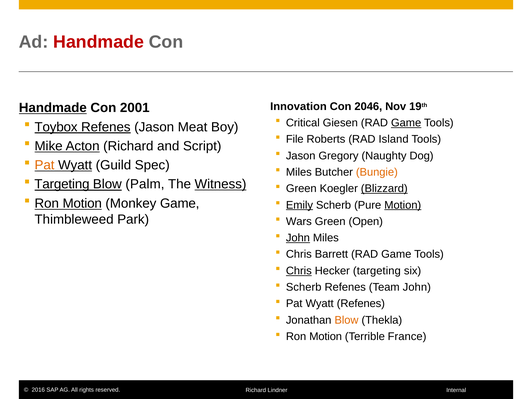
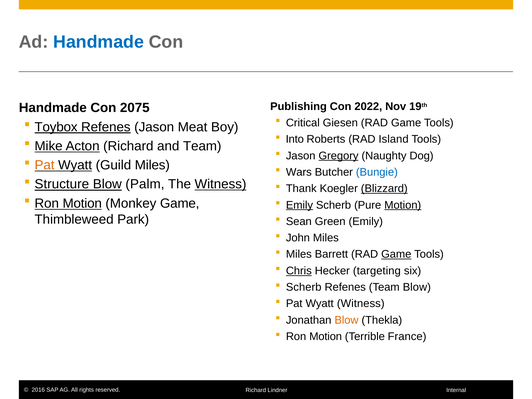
Handmade colour: red -> blue (99, 42)
Innovation: Innovation -> Publishing (298, 106)
2046: 2046 -> 2022 (368, 106)
Handmade underline: present -> none (53, 108)
2001: 2001 -> 2075 (135, 108)
Game underline: present -> none (406, 123)
File: File -> Into (295, 139)
and Script: Script -> Team (202, 146)
Gregory underline: none -> present (338, 156)
Guild Spec: Spec -> Miles (152, 165)
Miles: Miles -> Wars (299, 172)
Bungie colour: orange -> blue (377, 172)
Targeting: Targeting -> Structure (62, 184)
Green: Green -> Thank (301, 189)
Wars: Wars -> Sean (299, 221)
Green Open: Open -> Emily (366, 221)
John underline: present -> none (298, 238)
Chris: Chris -> Miles (299, 254)
Game underline: none -> present (396, 254)
Team John: John -> Blow (417, 287)
Wyatt Refenes: Refenes -> Witness (361, 304)
